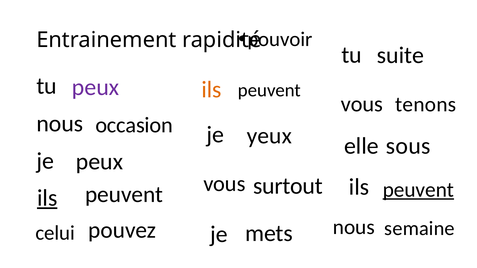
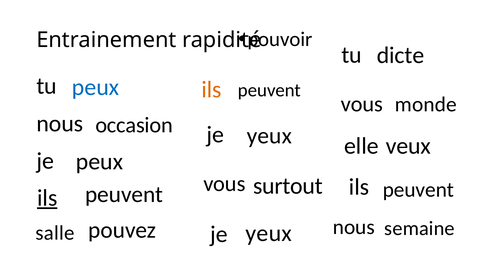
suite: suite -> dicte (401, 55)
peux colour: purple -> blue (96, 87)
tenons: tenons -> monde (426, 105)
sous: sous -> veux (408, 146)
peuvent underline: present -> none (418, 190)
mets: mets -> yeux (269, 234)
celui: celui -> salle (55, 233)
